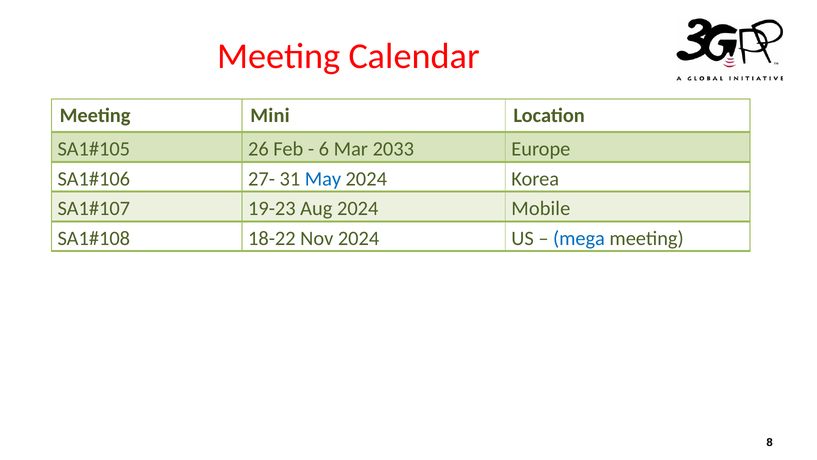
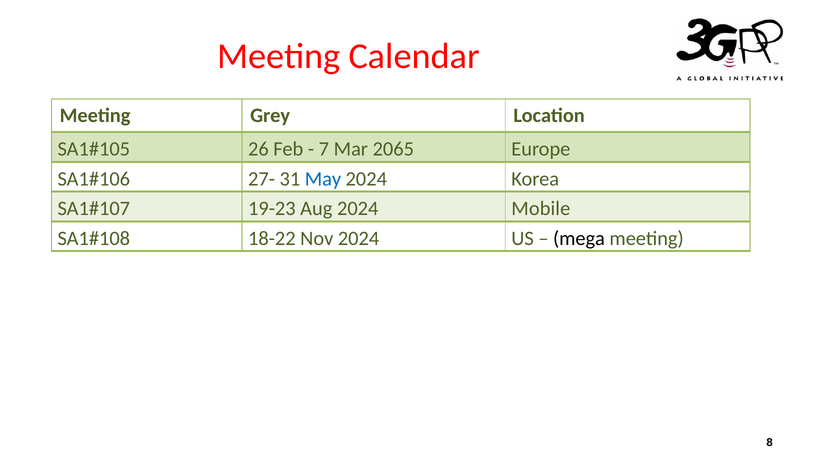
Mini: Mini -> Grey (270, 116)
6: 6 -> 7 (324, 149)
2033: 2033 -> 2065 (393, 149)
mega colour: blue -> black (579, 238)
